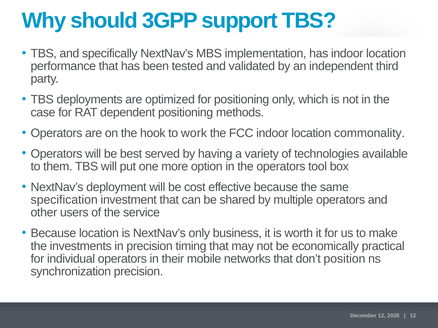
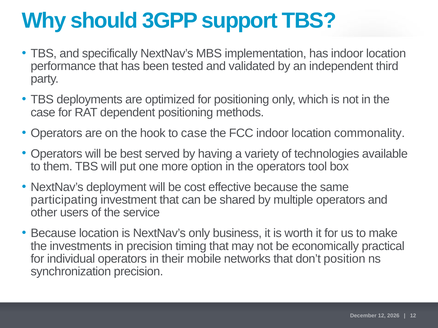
to work: work -> case (194, 133)
specification: specification -> participating (64, 200)
